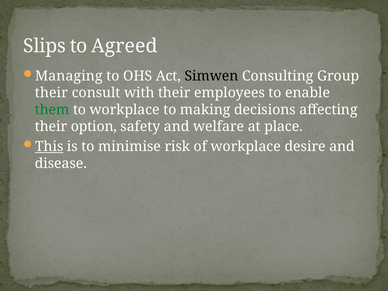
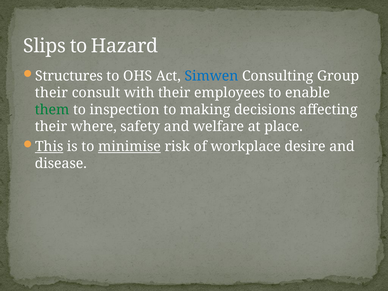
Agreed: Agreed -> Hazard (125, 46)
Managing: Managing -> Structures (69, 76)
Simwen colour: black -> blue (212, 76)
to workplace: workplace -> inspection (125, 110)
option: option -> where (94, 127)
minimise underline: none -> present (129, 147)
